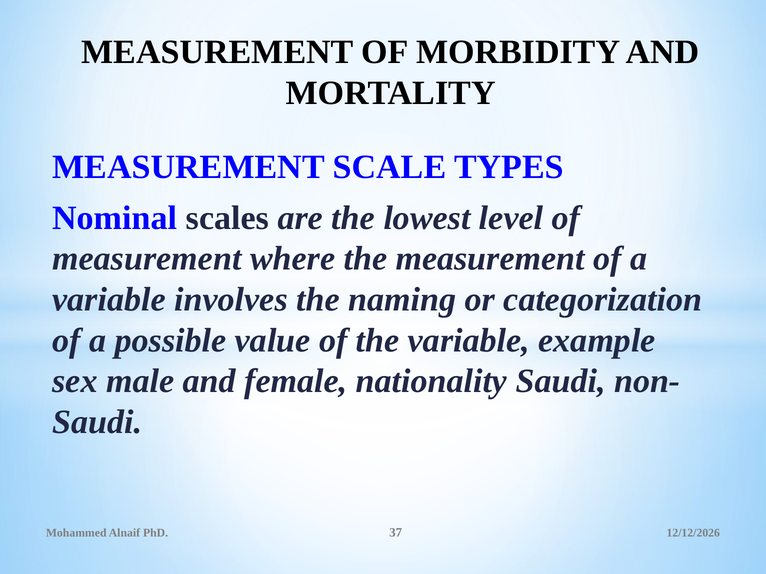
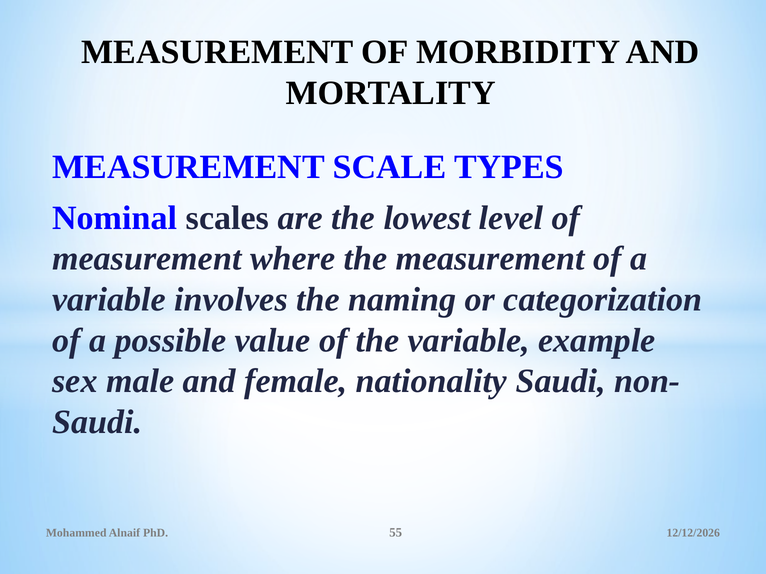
37: 37 -> 55 (396, 533)
